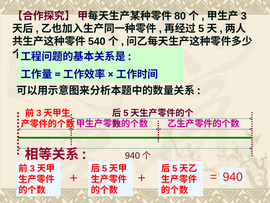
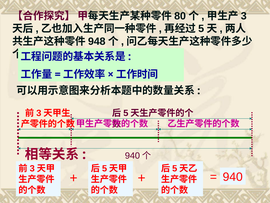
540: 540 -> 948 (97, 41)
